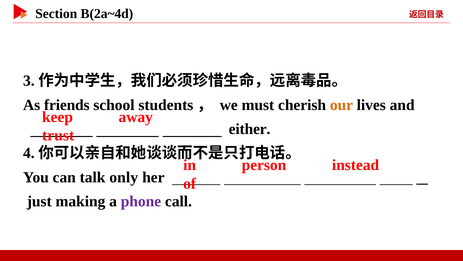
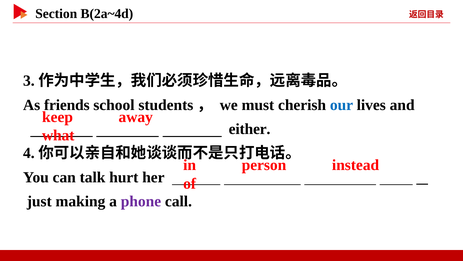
our colour: orange -> blue (341, 105)
trust: trust -> what (58, 135)
only: only -> hurt (124, 177)
